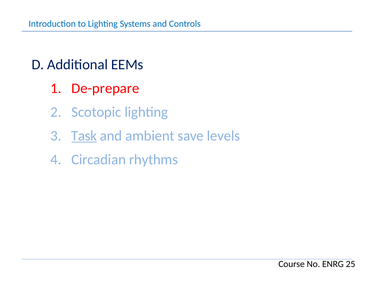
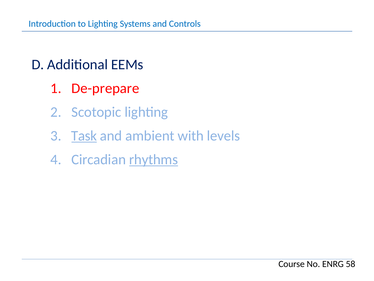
save: save -> with (191, 136)
rhythms underline: none -> present (154, 159)
25: 25 -> 58 (351, 264)
